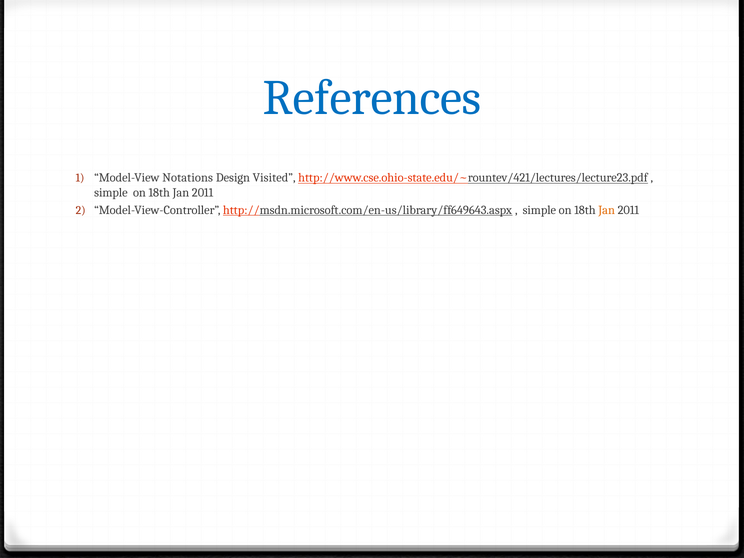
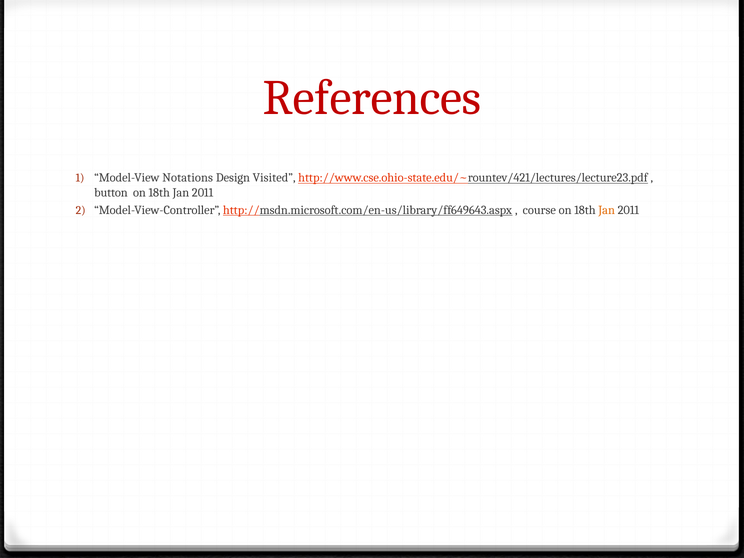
References colour: blue -> red (372, 98)
simple: simple -> button (111, 193)
simple: simple -> course (539, 210)
